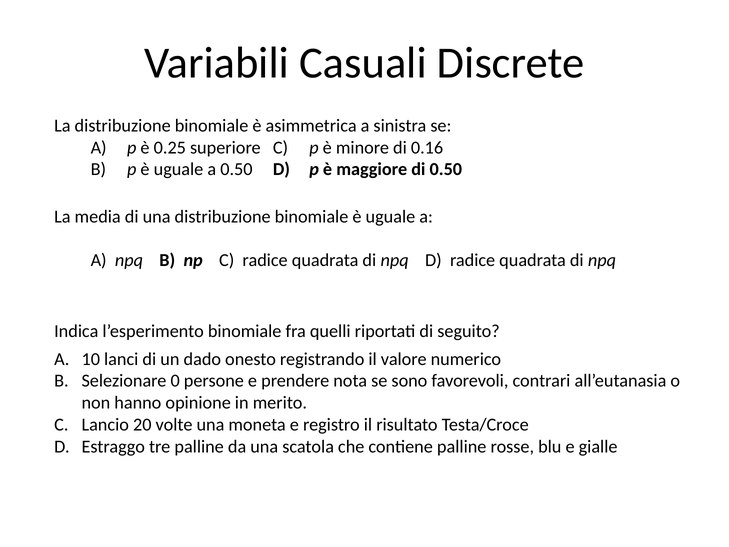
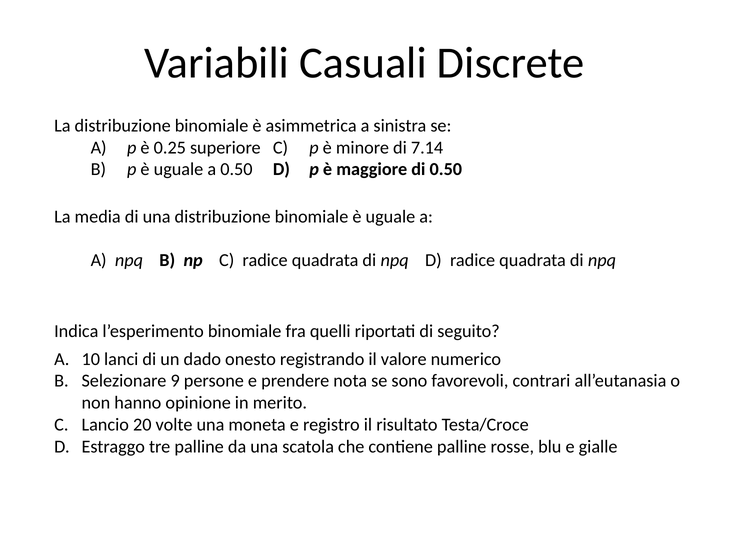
0.16: 0.16 -> 7.14 (427, 147)
0: 0 -> 9 (175, 381)
